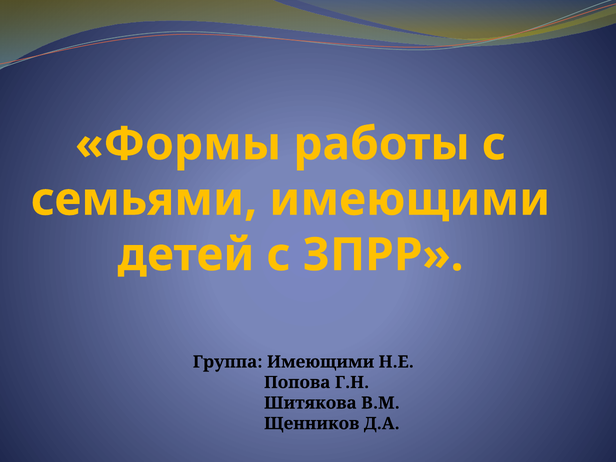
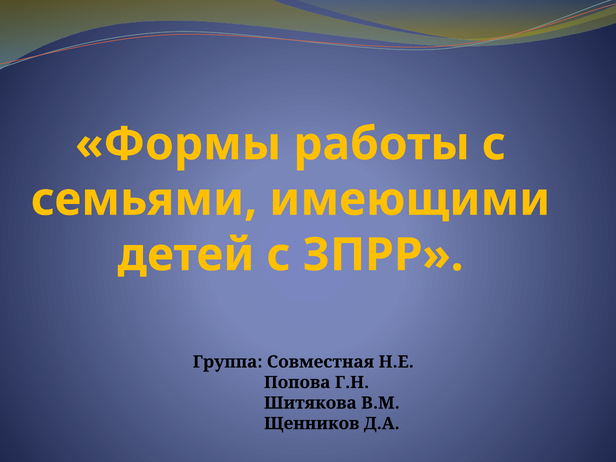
Группа Имеющими: Имеющими -> Совместная (321, 362)
